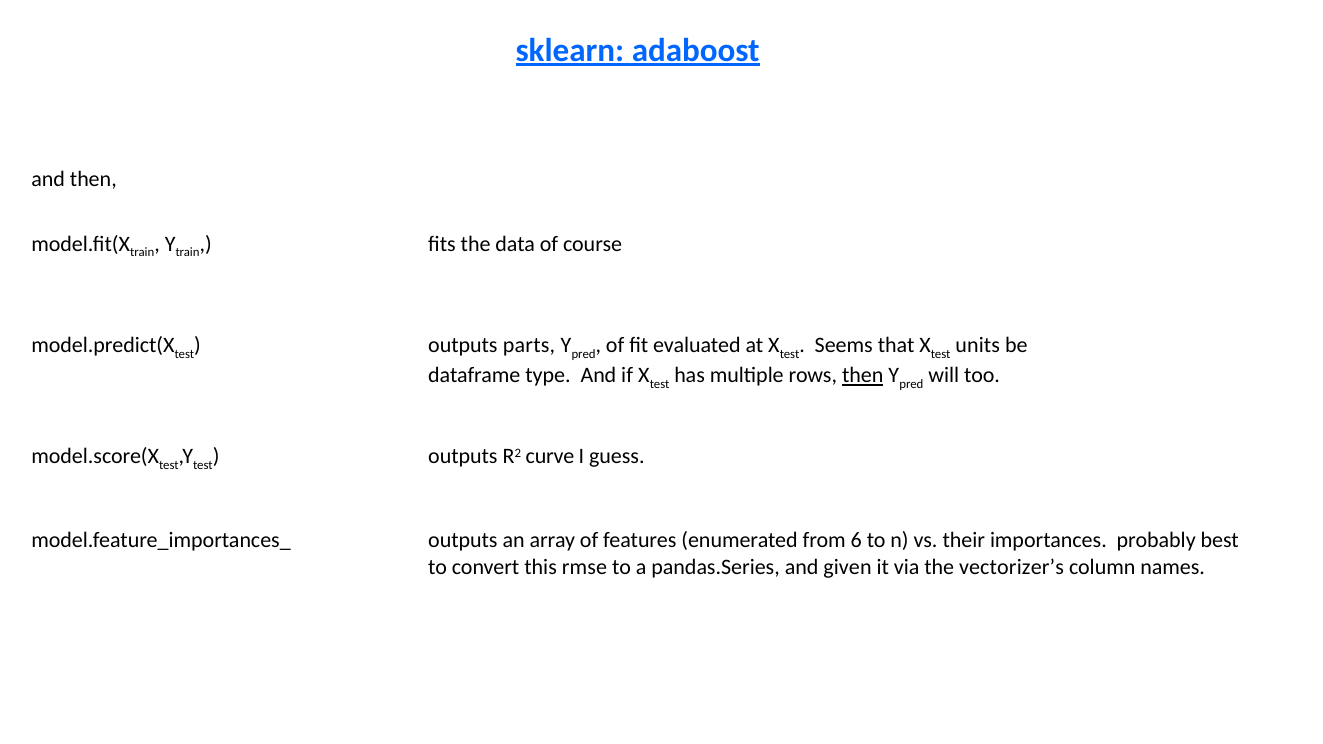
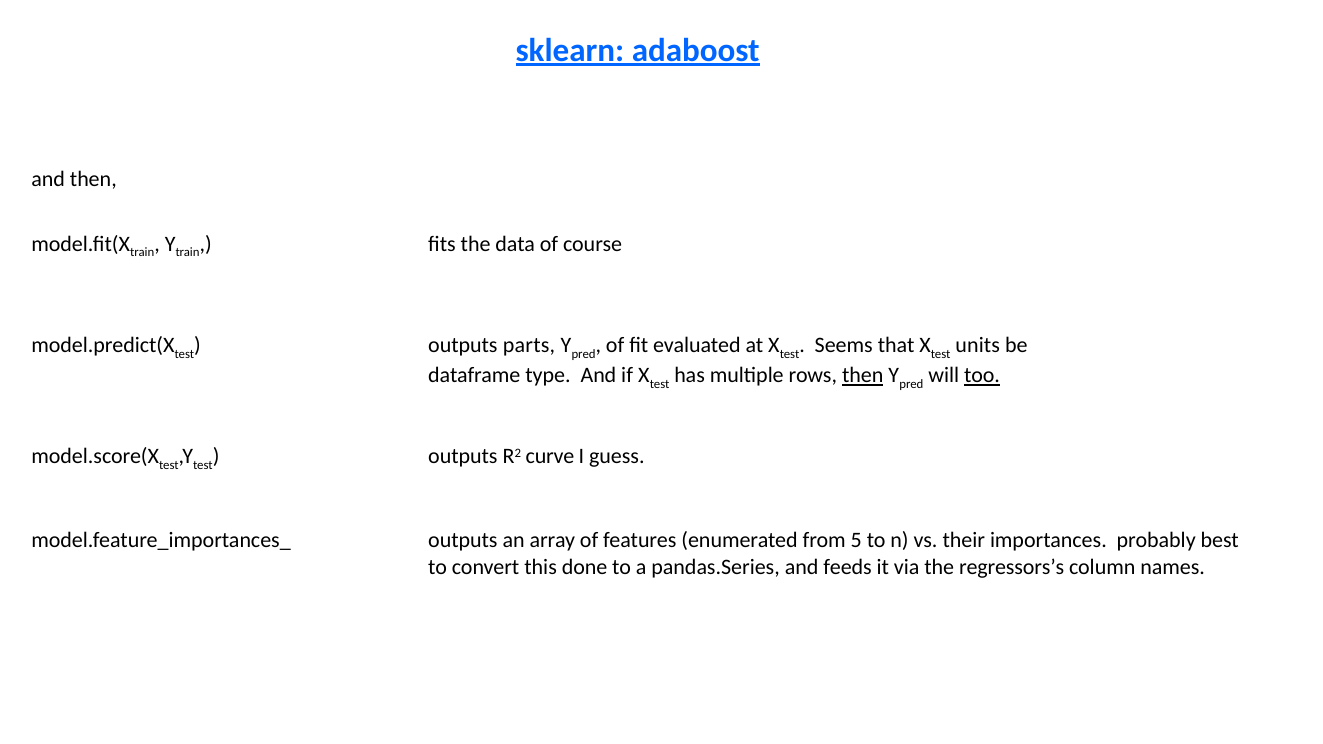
too underline: none -> present (982, 376)
6: 6 -> 5 (856, 540)
rmse: rmse -> done (585, 567)
given: given -> feeds (848, 567)
vectorizer’s: vectorizer’s -> regressors’s (1012, 567)
